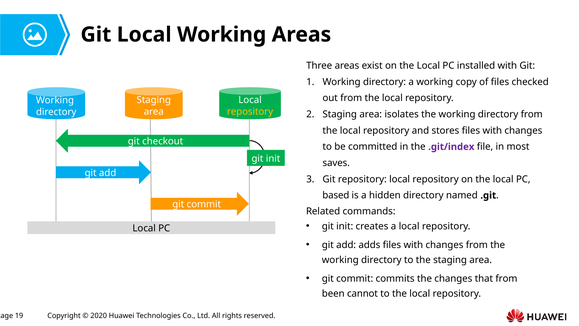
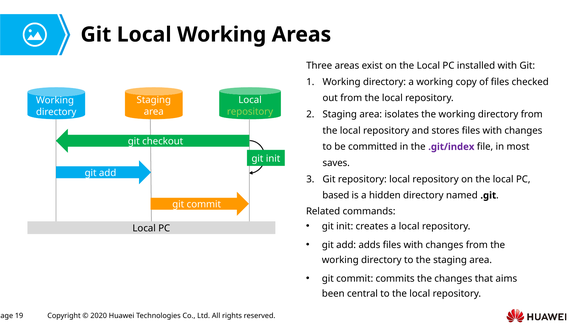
repository colour: yellow -> light green (250, 111)
that from: from -> aims (506, 278)
cannot: cannot -> central (362, 293)
